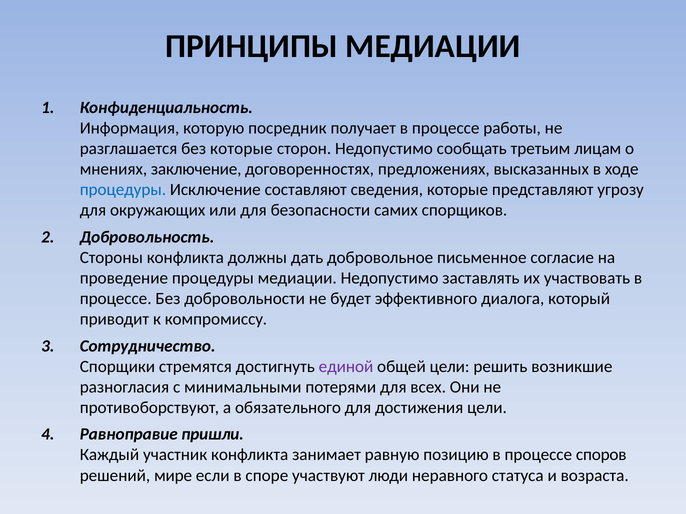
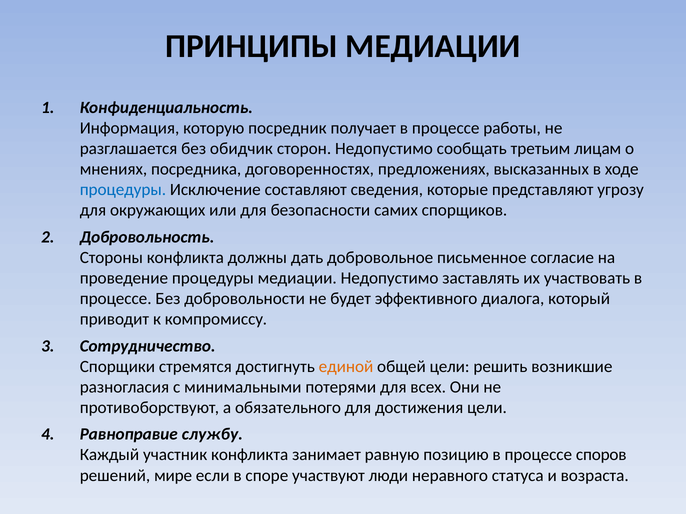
без которые: которые -> обидчик (241, 149)
заключение: заключение -> посредника (196, 169)
единой colour: purple -> orange (346, 367)
пришли: пришли -> службу (212, 435)
